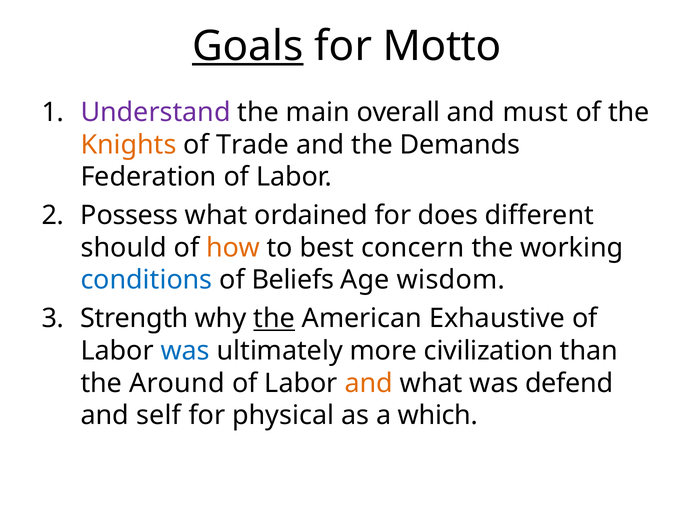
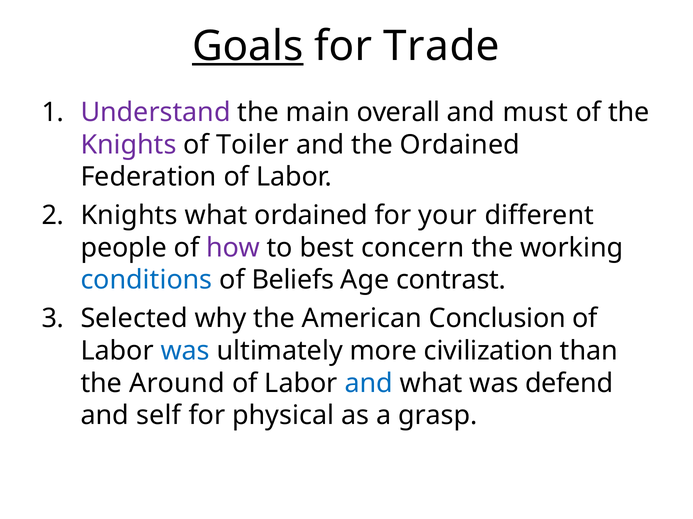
Motto: Motto -> Trade (442, 46)
Knights colour: orange -> purple (129, 145)
Trade: Trade -> Toiler (252, 145)
the Demands: Demands -> Ordained (460, 145)
Possess: Possess -> Knights (129, 216)
does: does -> your (448, 216)
should: should -> people (124, 248)
how colour: orange -> purple (233, 248)
wisdom: wisdom -> contrast (451, 281)
Strength: Strength -> Selected (134, 319)
the underline: present -> none (274, 319)
Exhaustive: Exhaustive -> Conclusion (497, 319)
and colour: orange -> blue (369, 384)
which: which -> grasp (438, 416)
